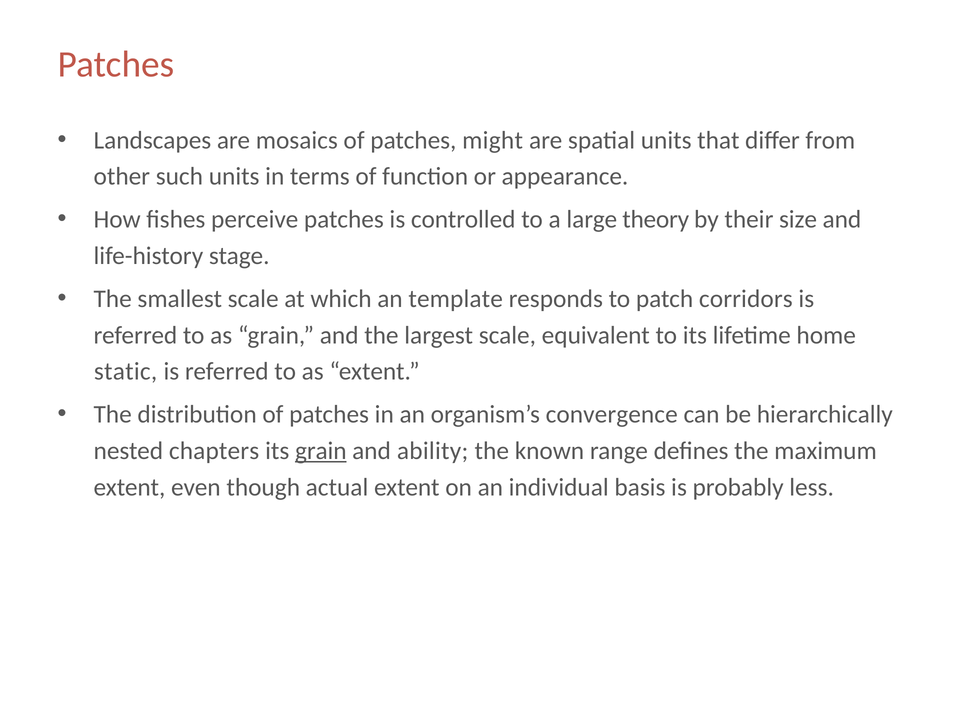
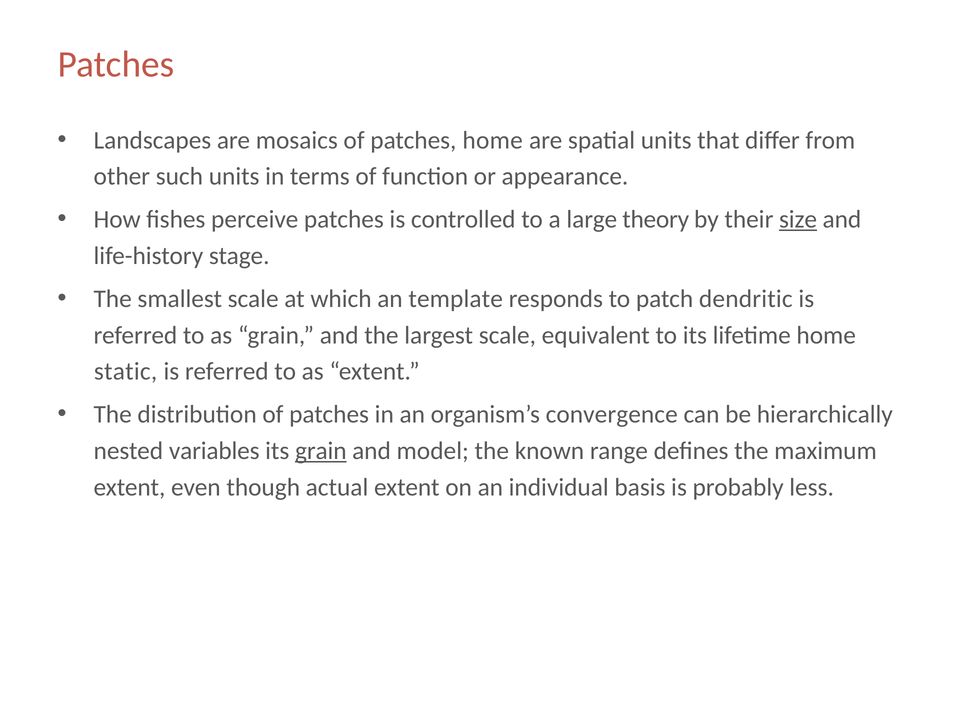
patches might: might -> home (493, 140)
size underline: none -> present (798, 220)
corridors: corridors -> dendritic (746, 299)
chapters: chapters -> variables (214, 451)
ability: ability -> model (433, 451)
